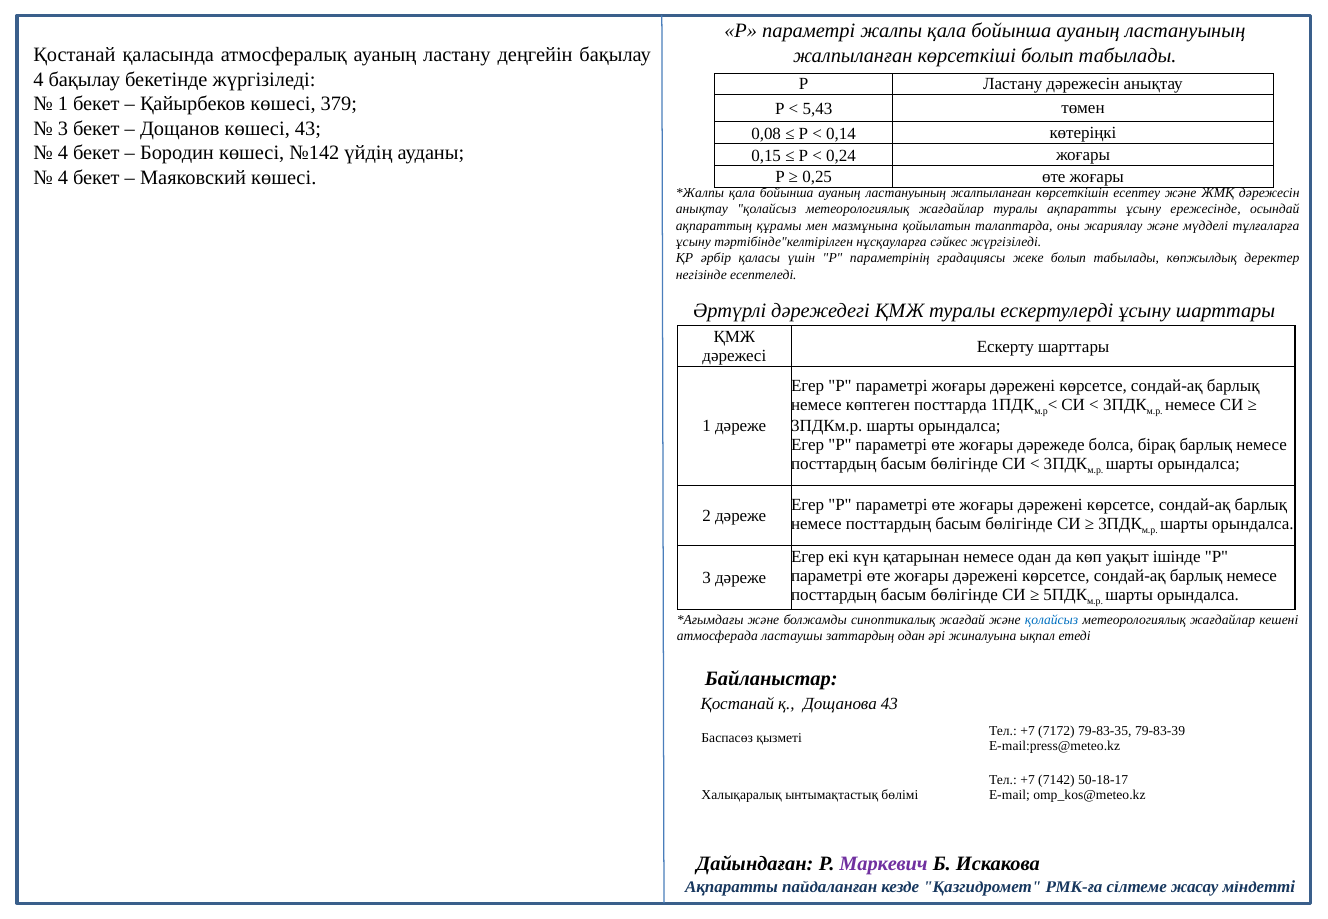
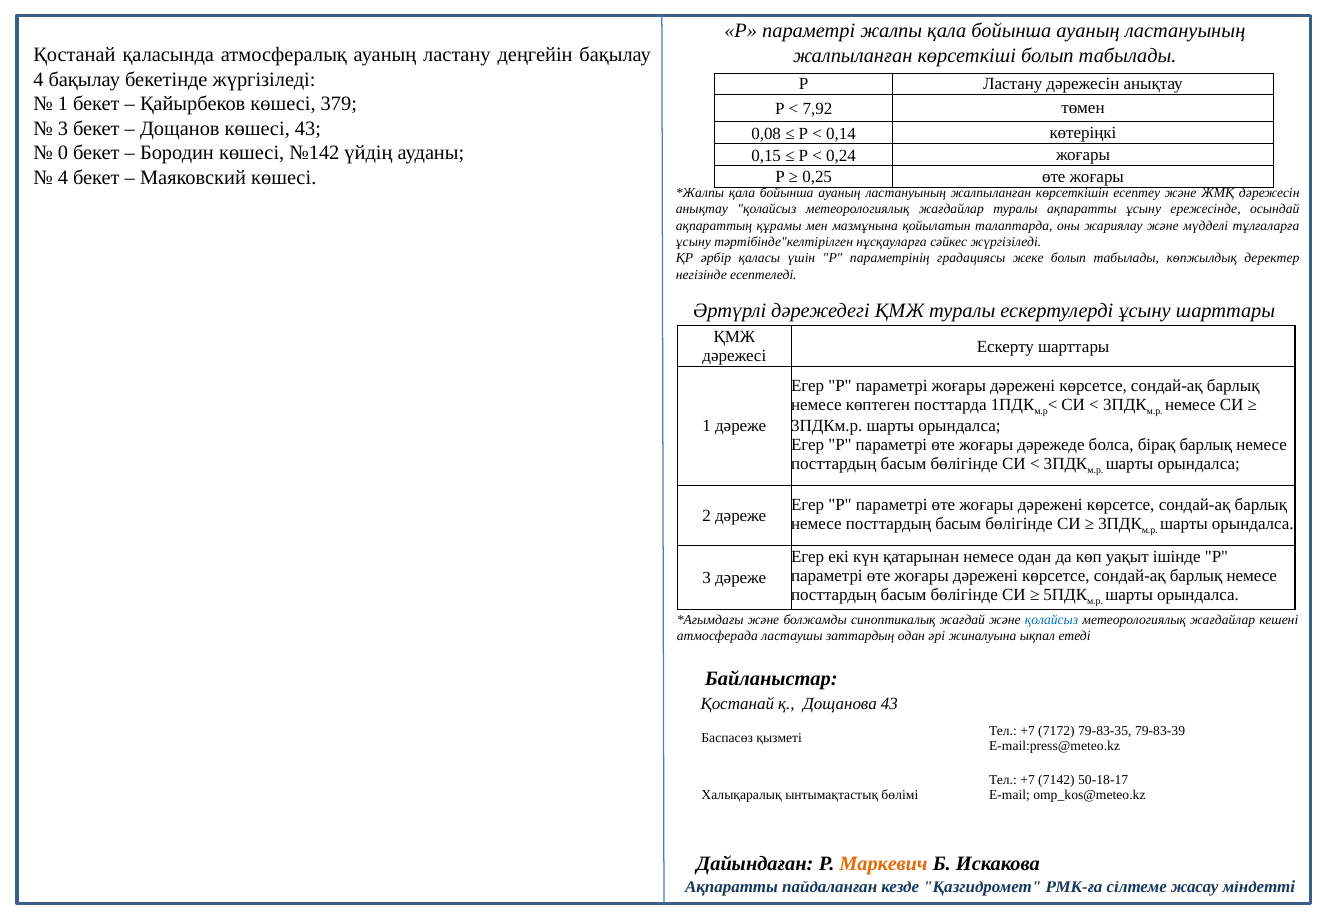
5,43: 5,43 -> 7,92 (817, 109)
4: 4 -> 0 (63, 153)
Маркевич colour: purple -> orange (884, 864)
